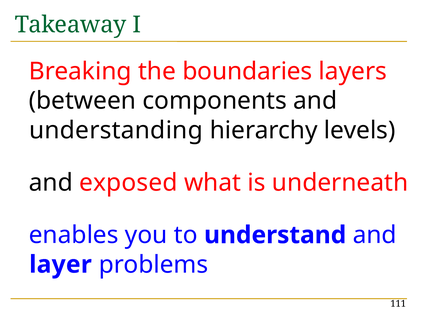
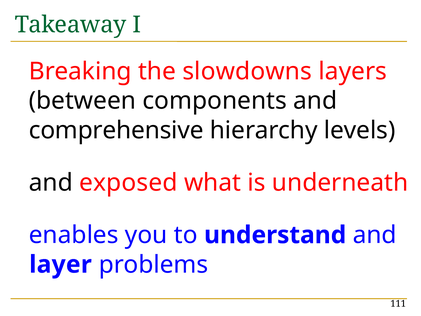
boundaries: boundaries -> slowdowns (247, 71)
understanding: understanding -> comprehensive (116, 130)
